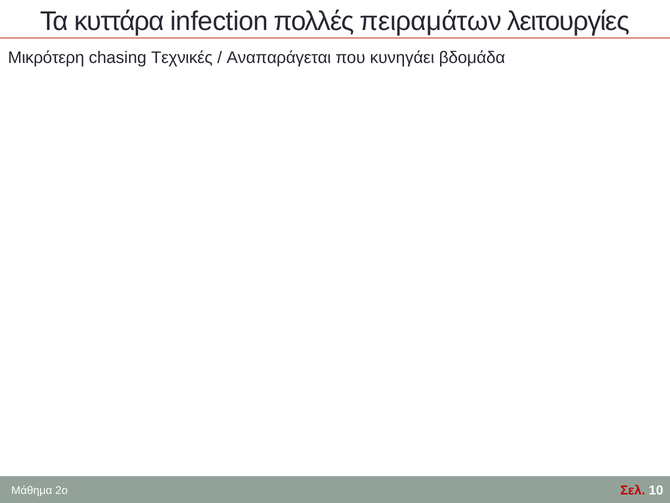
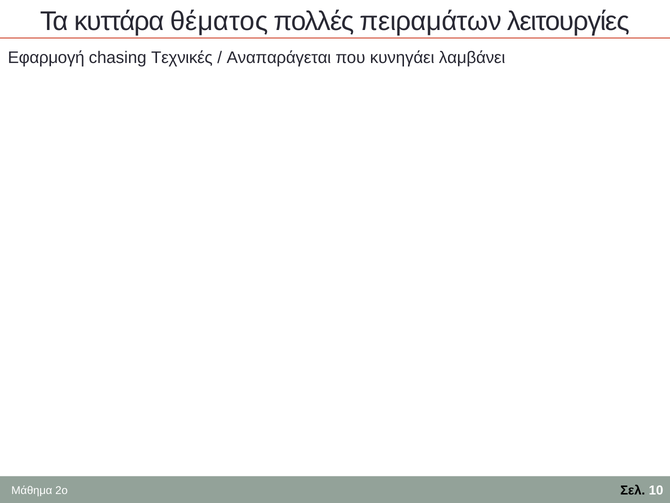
infection: infection -> θέματος (219, 21)
Μικρότερη: Μικρότερη -> Εφαρμογή (46, 58)
βδομάδα: βδομάδα -> λαμβάνει (472, 58)
Σελ colour: red -> black (633, 490)
